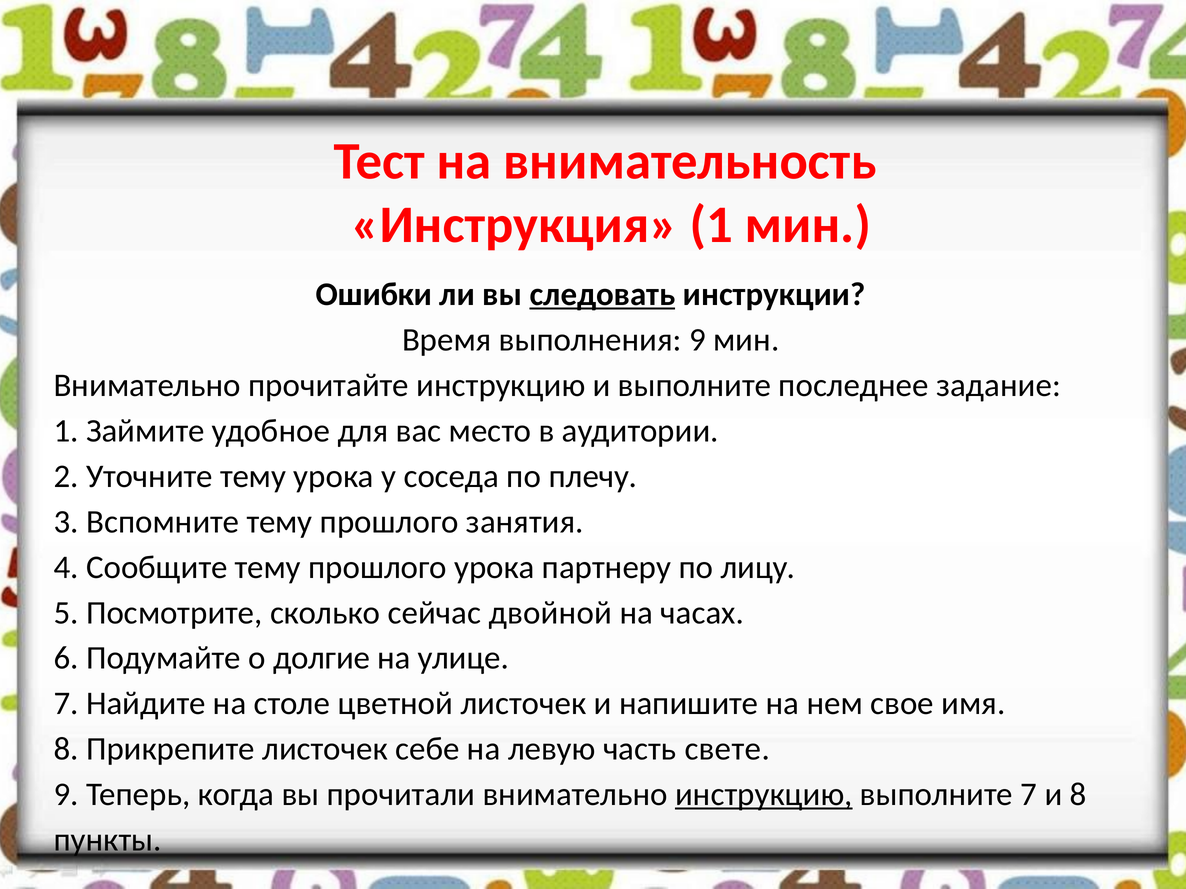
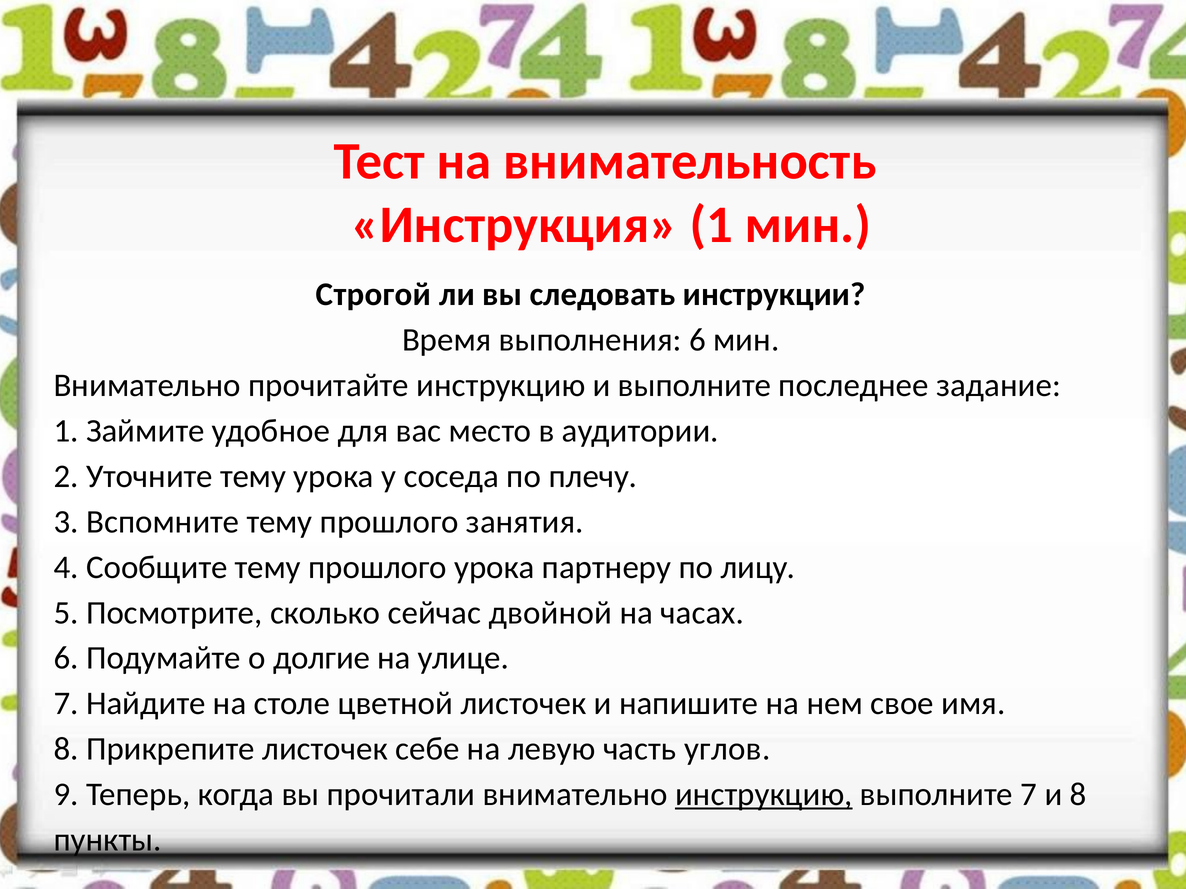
Ошибки: Ошибки -> Строгой (374, 295)
следовать underline: present -> none (603, 295)
выполнения 9: 9 -> 6 (697, 340)
свете: свете -> углов (727, 749)
